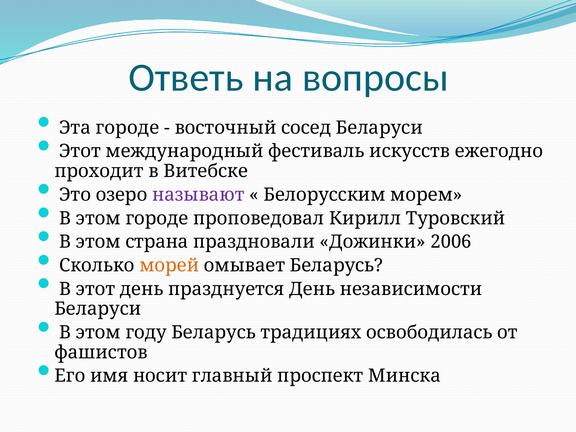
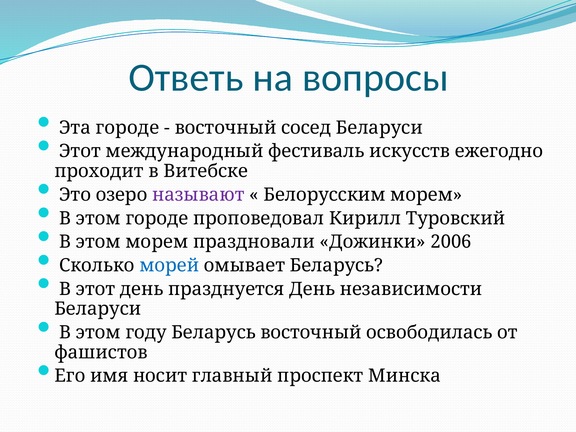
этом страна: страна -> морем (157, 242)
морей colour: orange -> blue (169, 265)
Беларусь традициях: традициях -> восточный (311, 332)
